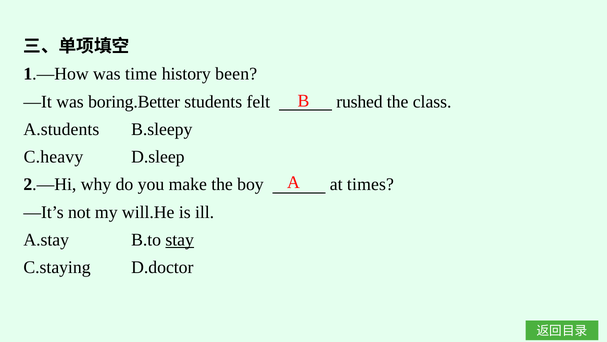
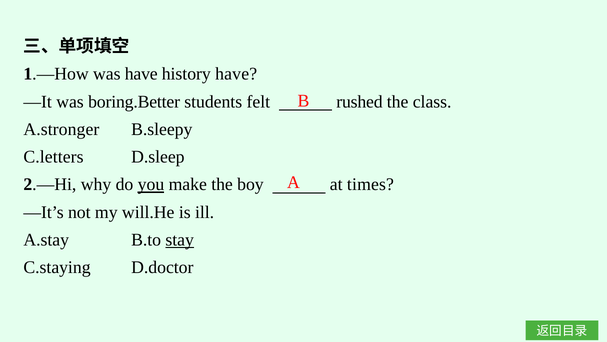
was time: time -> have (141, 74)
history been: been -> have (236, 74)
A.students: A.students -> A.stronger (61, 129)
C.heavy: C.heavy -> C.letters (54, 157)
you underline: none -> present (151, 184)
